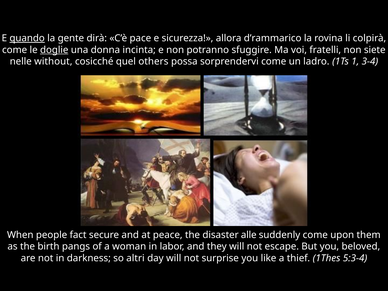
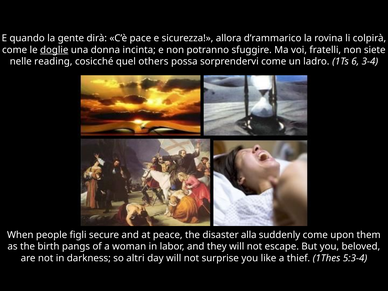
quando underline: present -> none (27, 38)
without: without -> reading (53, 61)
1: 1 -> 6 (355, 61)
fact: fact -> figli (78, 235)
alle: alle -> alla (249, 235)
